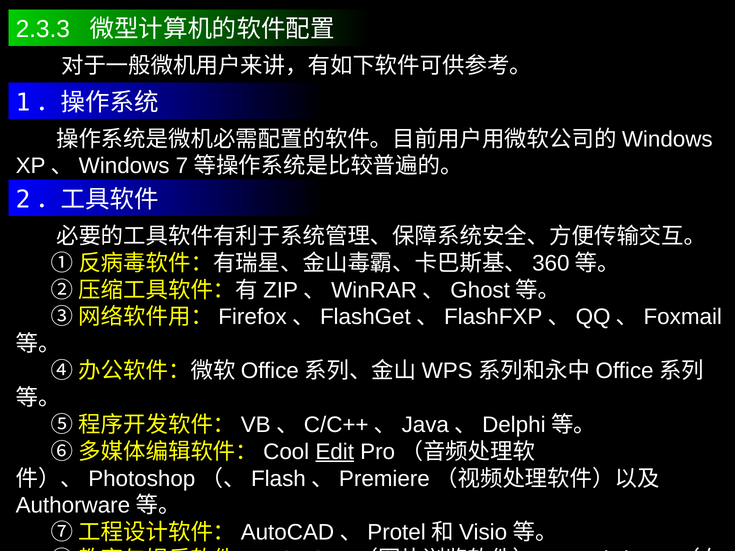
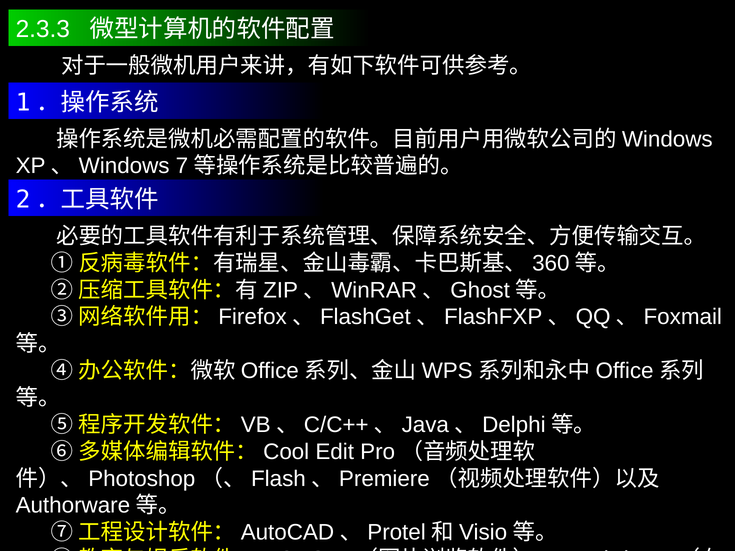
Edit underline: present -> none (335, 452)
